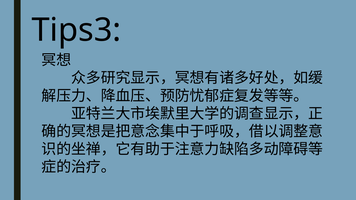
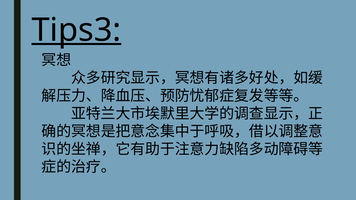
Tips3 underline: none -> present (76, 30)
